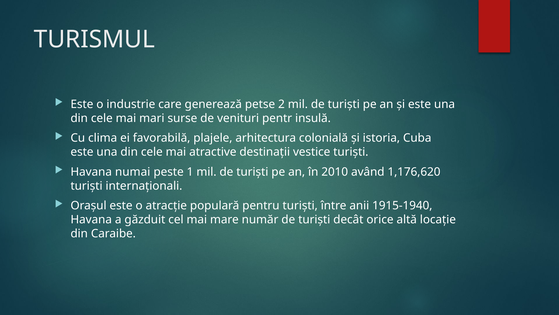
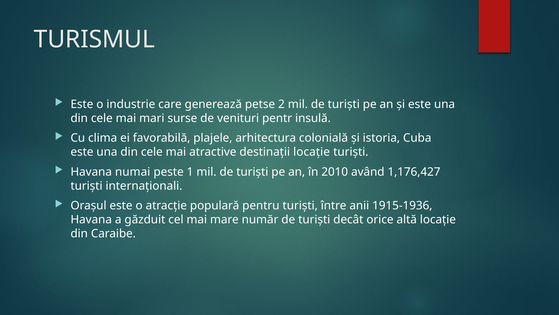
destinații vestice: vestice -> locație (312, 152)
1,176,620: 1,176,620 -> 1,176,427 (414, 172)
1915-1940: 1915-1940 -> 1915-1936 (402, 205)
